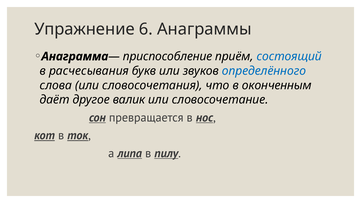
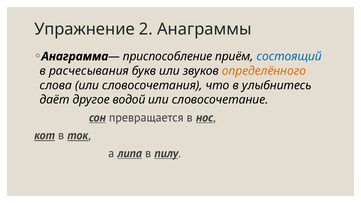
6: 6 -> 2 (146, 29)
определённого colour: blue -> orange (264, 71)
оконченным: оконченным -> улыбнитесь (277, 85)
валик: валик -> водой (129, 100)
